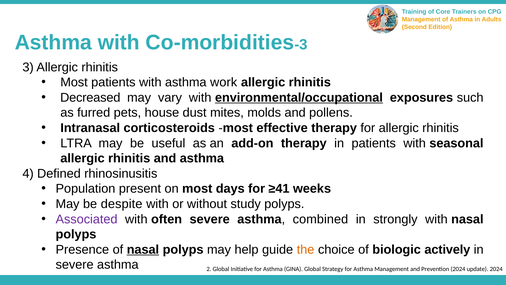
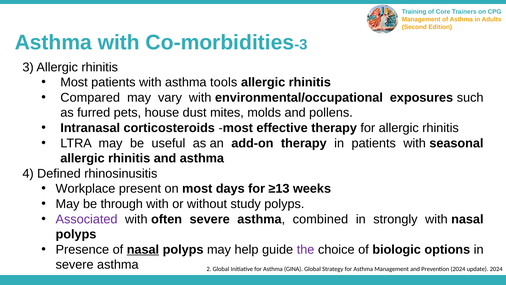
work: work -> tools (224, 82)
Decreased: Decreased -> Compared (90, 97)
environmental/occupational underline: present -> none (299, 97)
Population: Population -> Workplace (85, 189)
≥41: ≥41 -> ≥13 (279, 189)
despite: despite -> through (122, 204)
the colour: orange -> purple (306, 249)
actively: actively -> options (447, 249)
